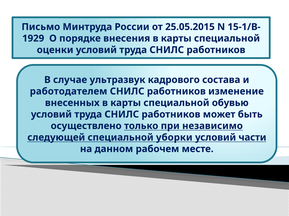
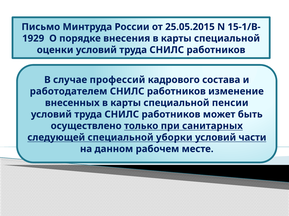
ультразвук: ультразвук -> профессий (117, 80)
обувью: обувью -> пенсии (230, 103)
независимо: независимо -> санитарных (212, 126)
